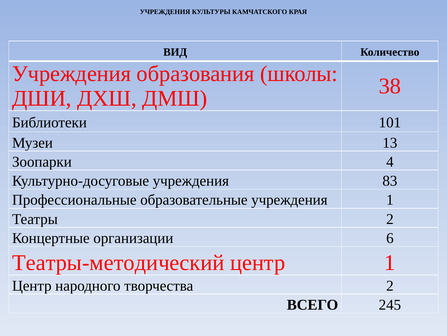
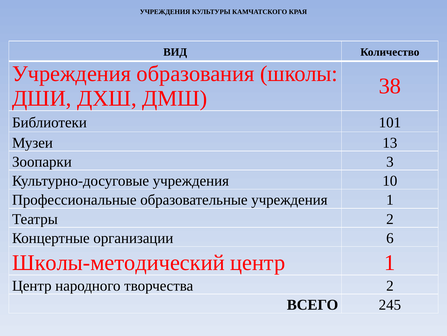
4: 4 -> 3 (390, 161)
83: 83 -> 10 (390, 181)
Театры-методический: Театры-методический -> Школы-методический (118, 262)
